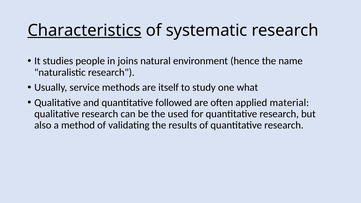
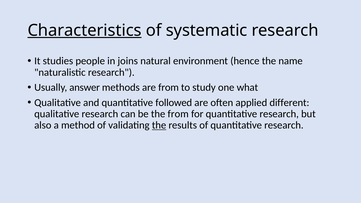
service: service -> answer (85, 87)
are itself: itself -> from (169, 87)
material: material -> different (289, 103)
the used: used -> from (178, 114)
the underline: none -> present (159, 125)
